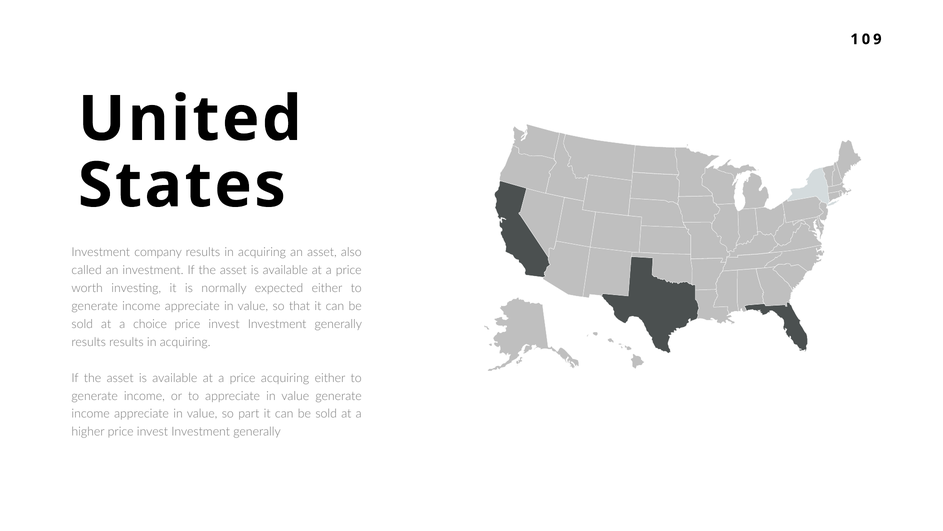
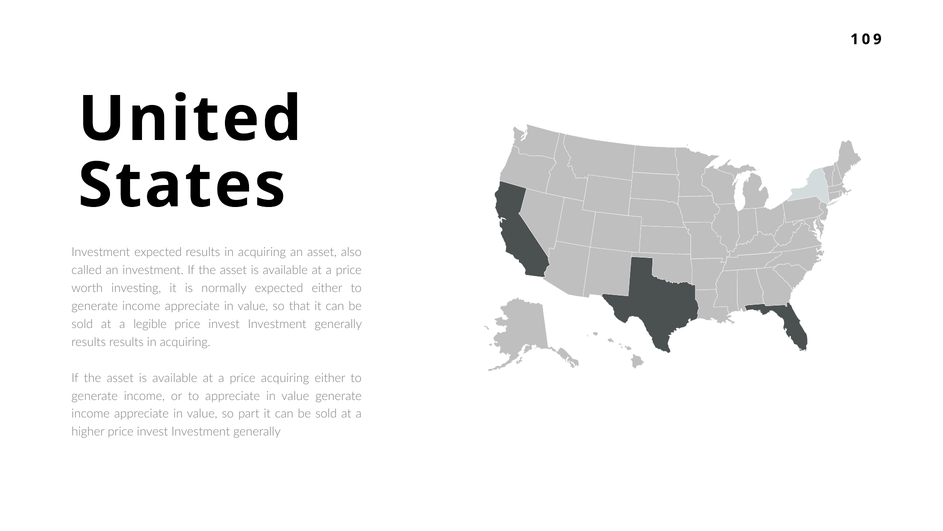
Investment company: company -> expected (158, 252)
choice: choice -> legible (150, 324)
